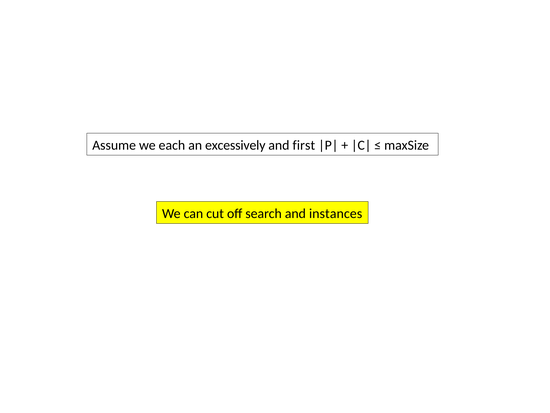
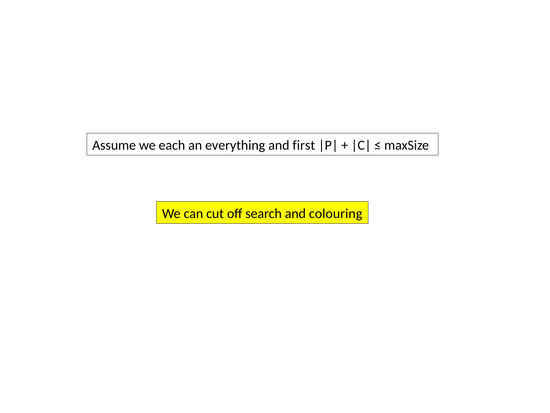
excessively: excessively -> everything (235, 145)
instances: instances -> colouring (336, 213)
